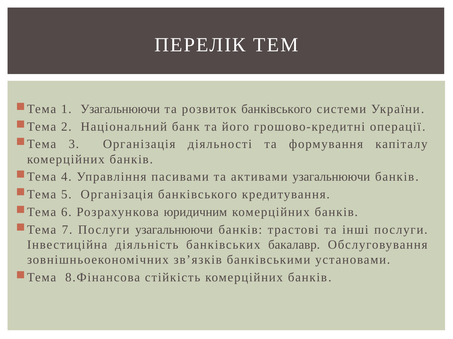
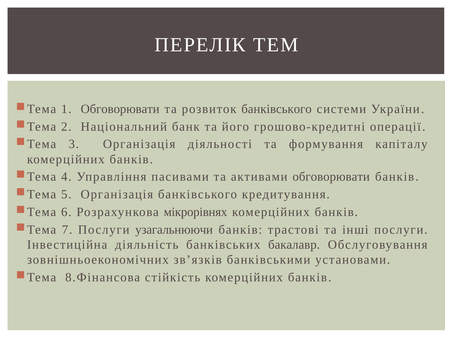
1 Узагальнюючи: Узагальнюючи -> Обговорювати (120, 109)
активами узагальнюючи: узагальнюючи -> обговорювати (331, 177)
юридичним: юридичним -> мікрорівнях (196, 212)
